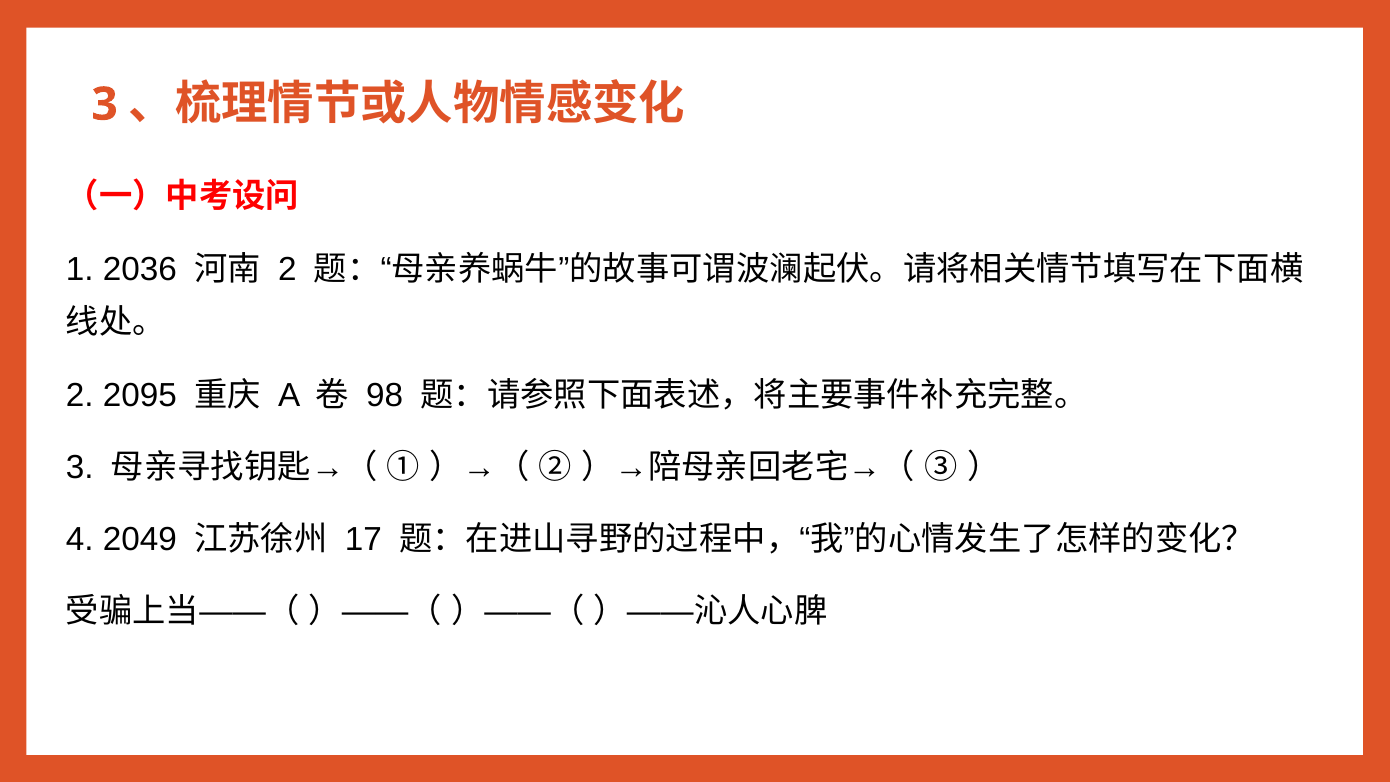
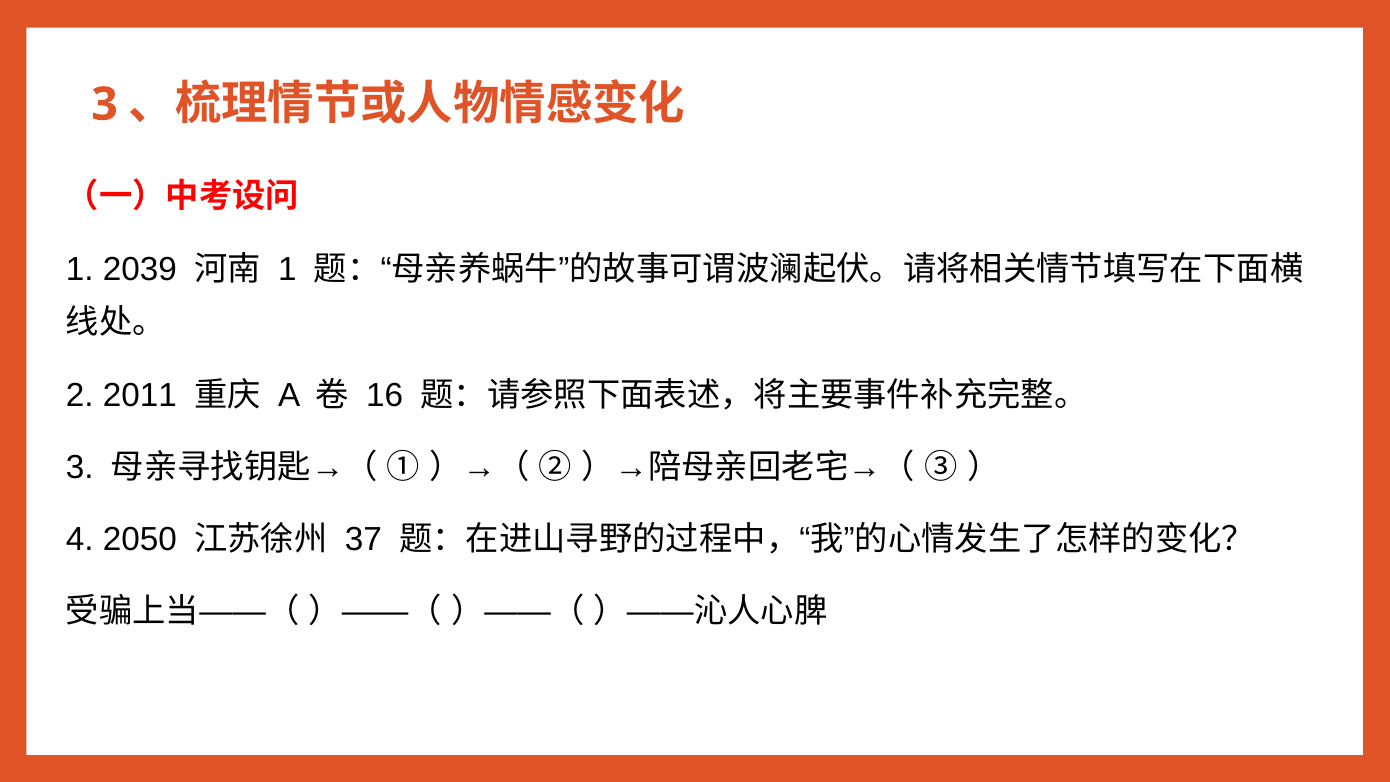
2036: 2036 -> 2039 (140, 269)
2: 2 -> 1 (287, 269)
2095: 2095 -> 2011 (140, 395)
98: 98 -> 16 (385, 395)
2049: 2049 -> 2050 (140, 539)
17: 17 -> 37 (363, 539)
